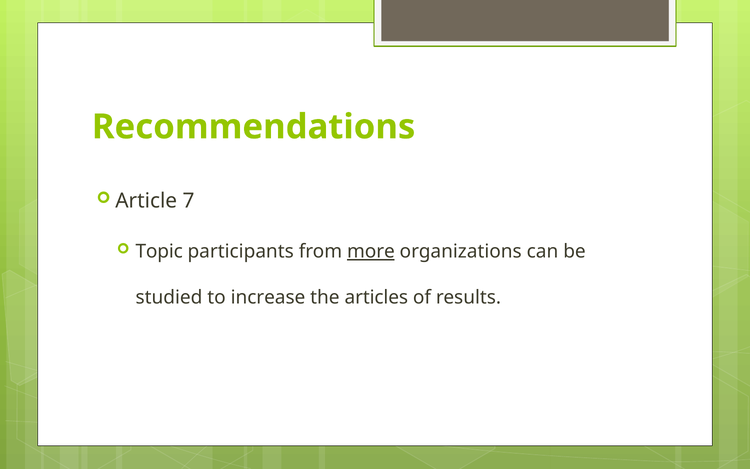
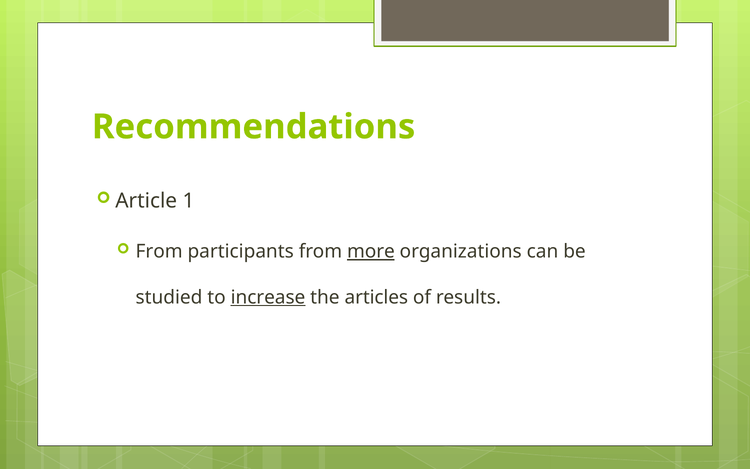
7: 7 -> 1 (189, 201)
Topic: Topic -> From (159, 251)
increase underline: none -> present (268, 297)
